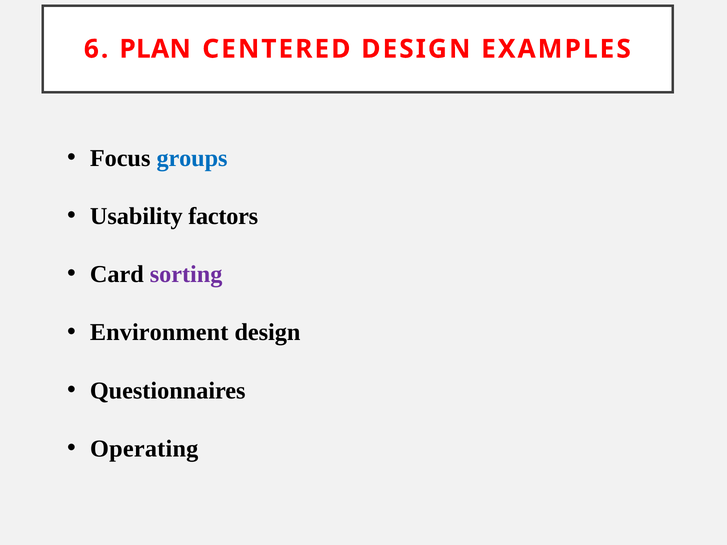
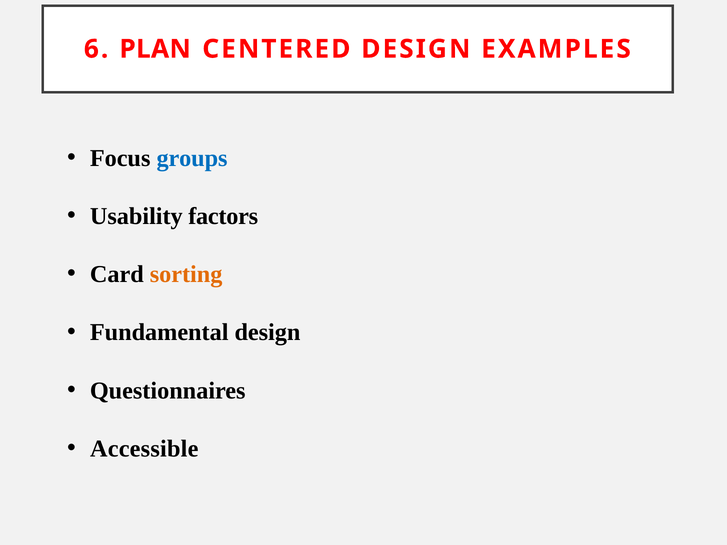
sorting colour: purple -> orange (186, 274)
Environment: Environment -> Fundamental (159, 333)
Operating: Operating -> Accessible (144, 449)
